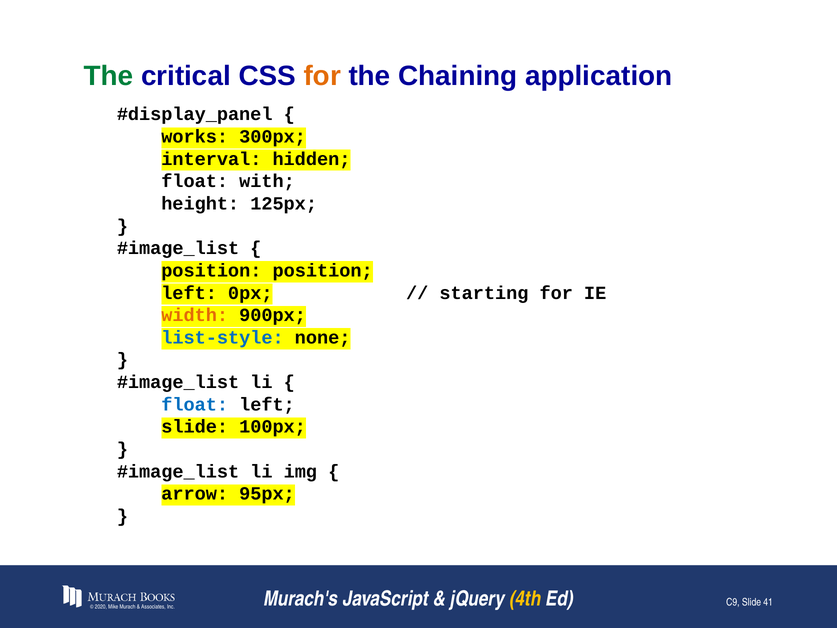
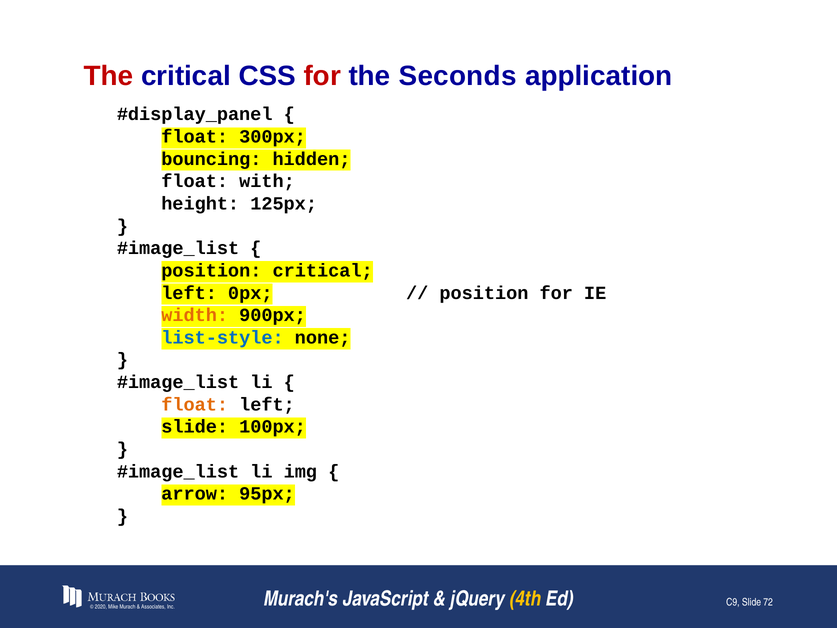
The colour: green -> red (108, 76)
for colour: orange -> red (322, 76)
Chaining: Chaining -> Seconds (458, 76)
works: works -> float (195, 137)
interval: interval -> bouncing (211, 159)
position position: position -> critical (323, 270)
starting: starting -> position (484, 293)
float colour: blue -> orange (195, 404)
41: 41 -> 72 (768, 602)
